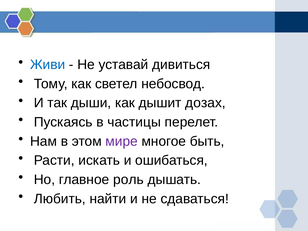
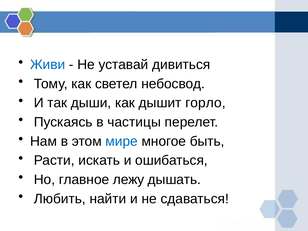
дозах: дозах -> горло (205, 103)
мире colour: purple -> blue (122, 141)
роль: роль -> лежу (129, 180)
